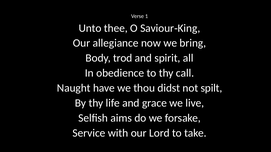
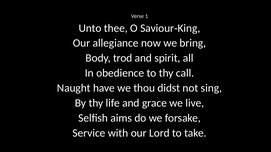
spilt: spilt -> sing (211, 88)
